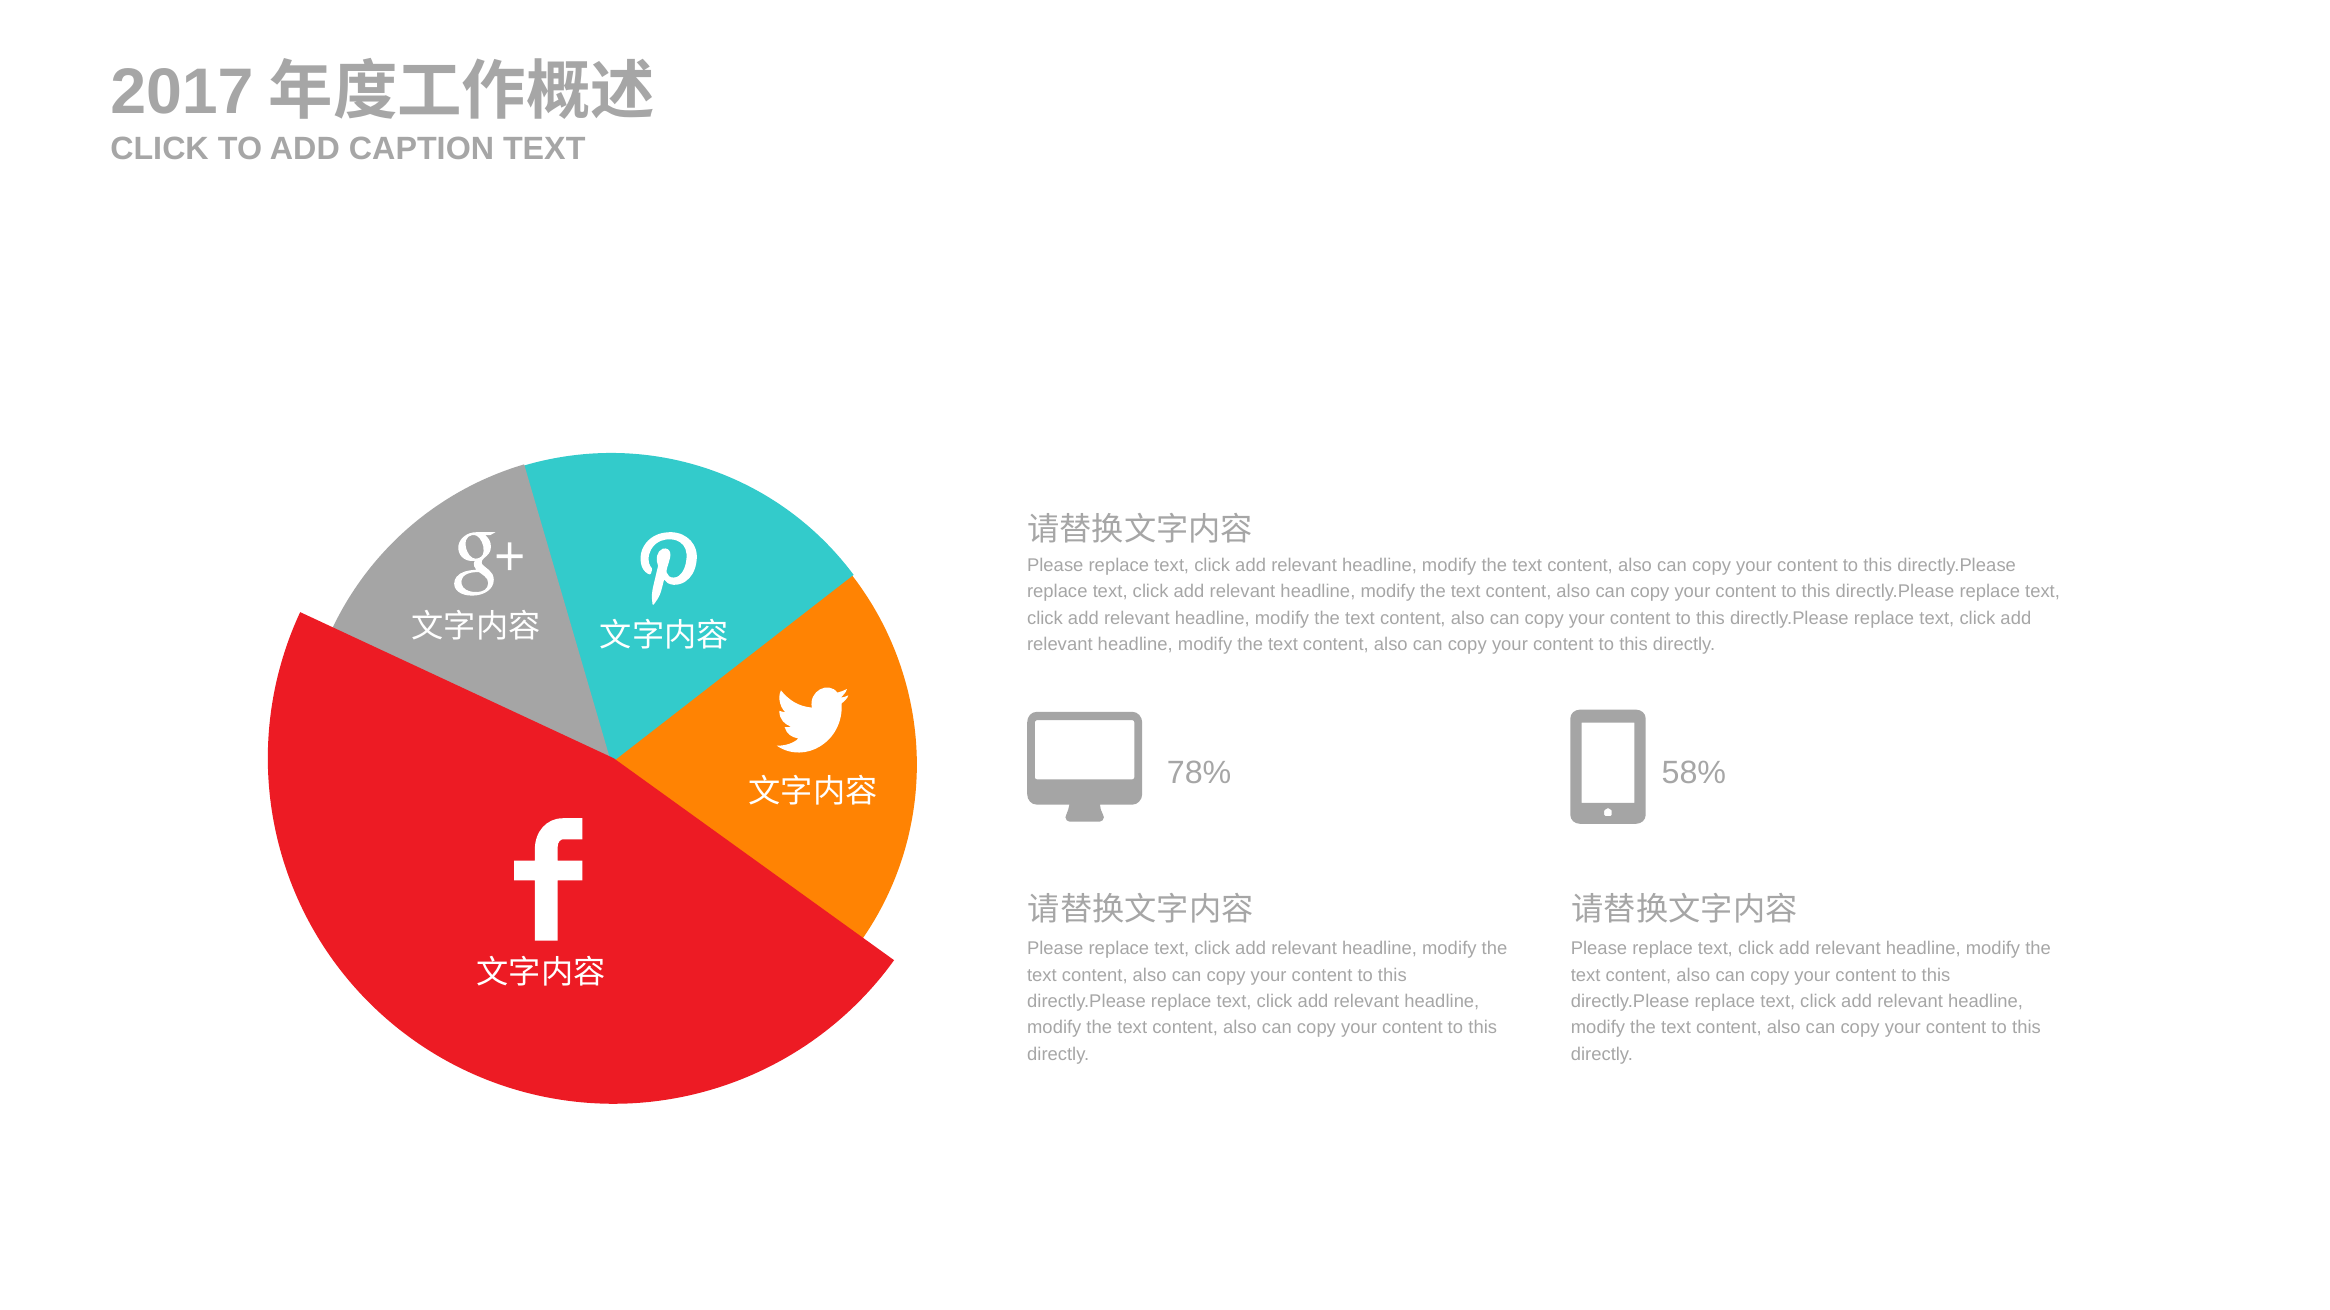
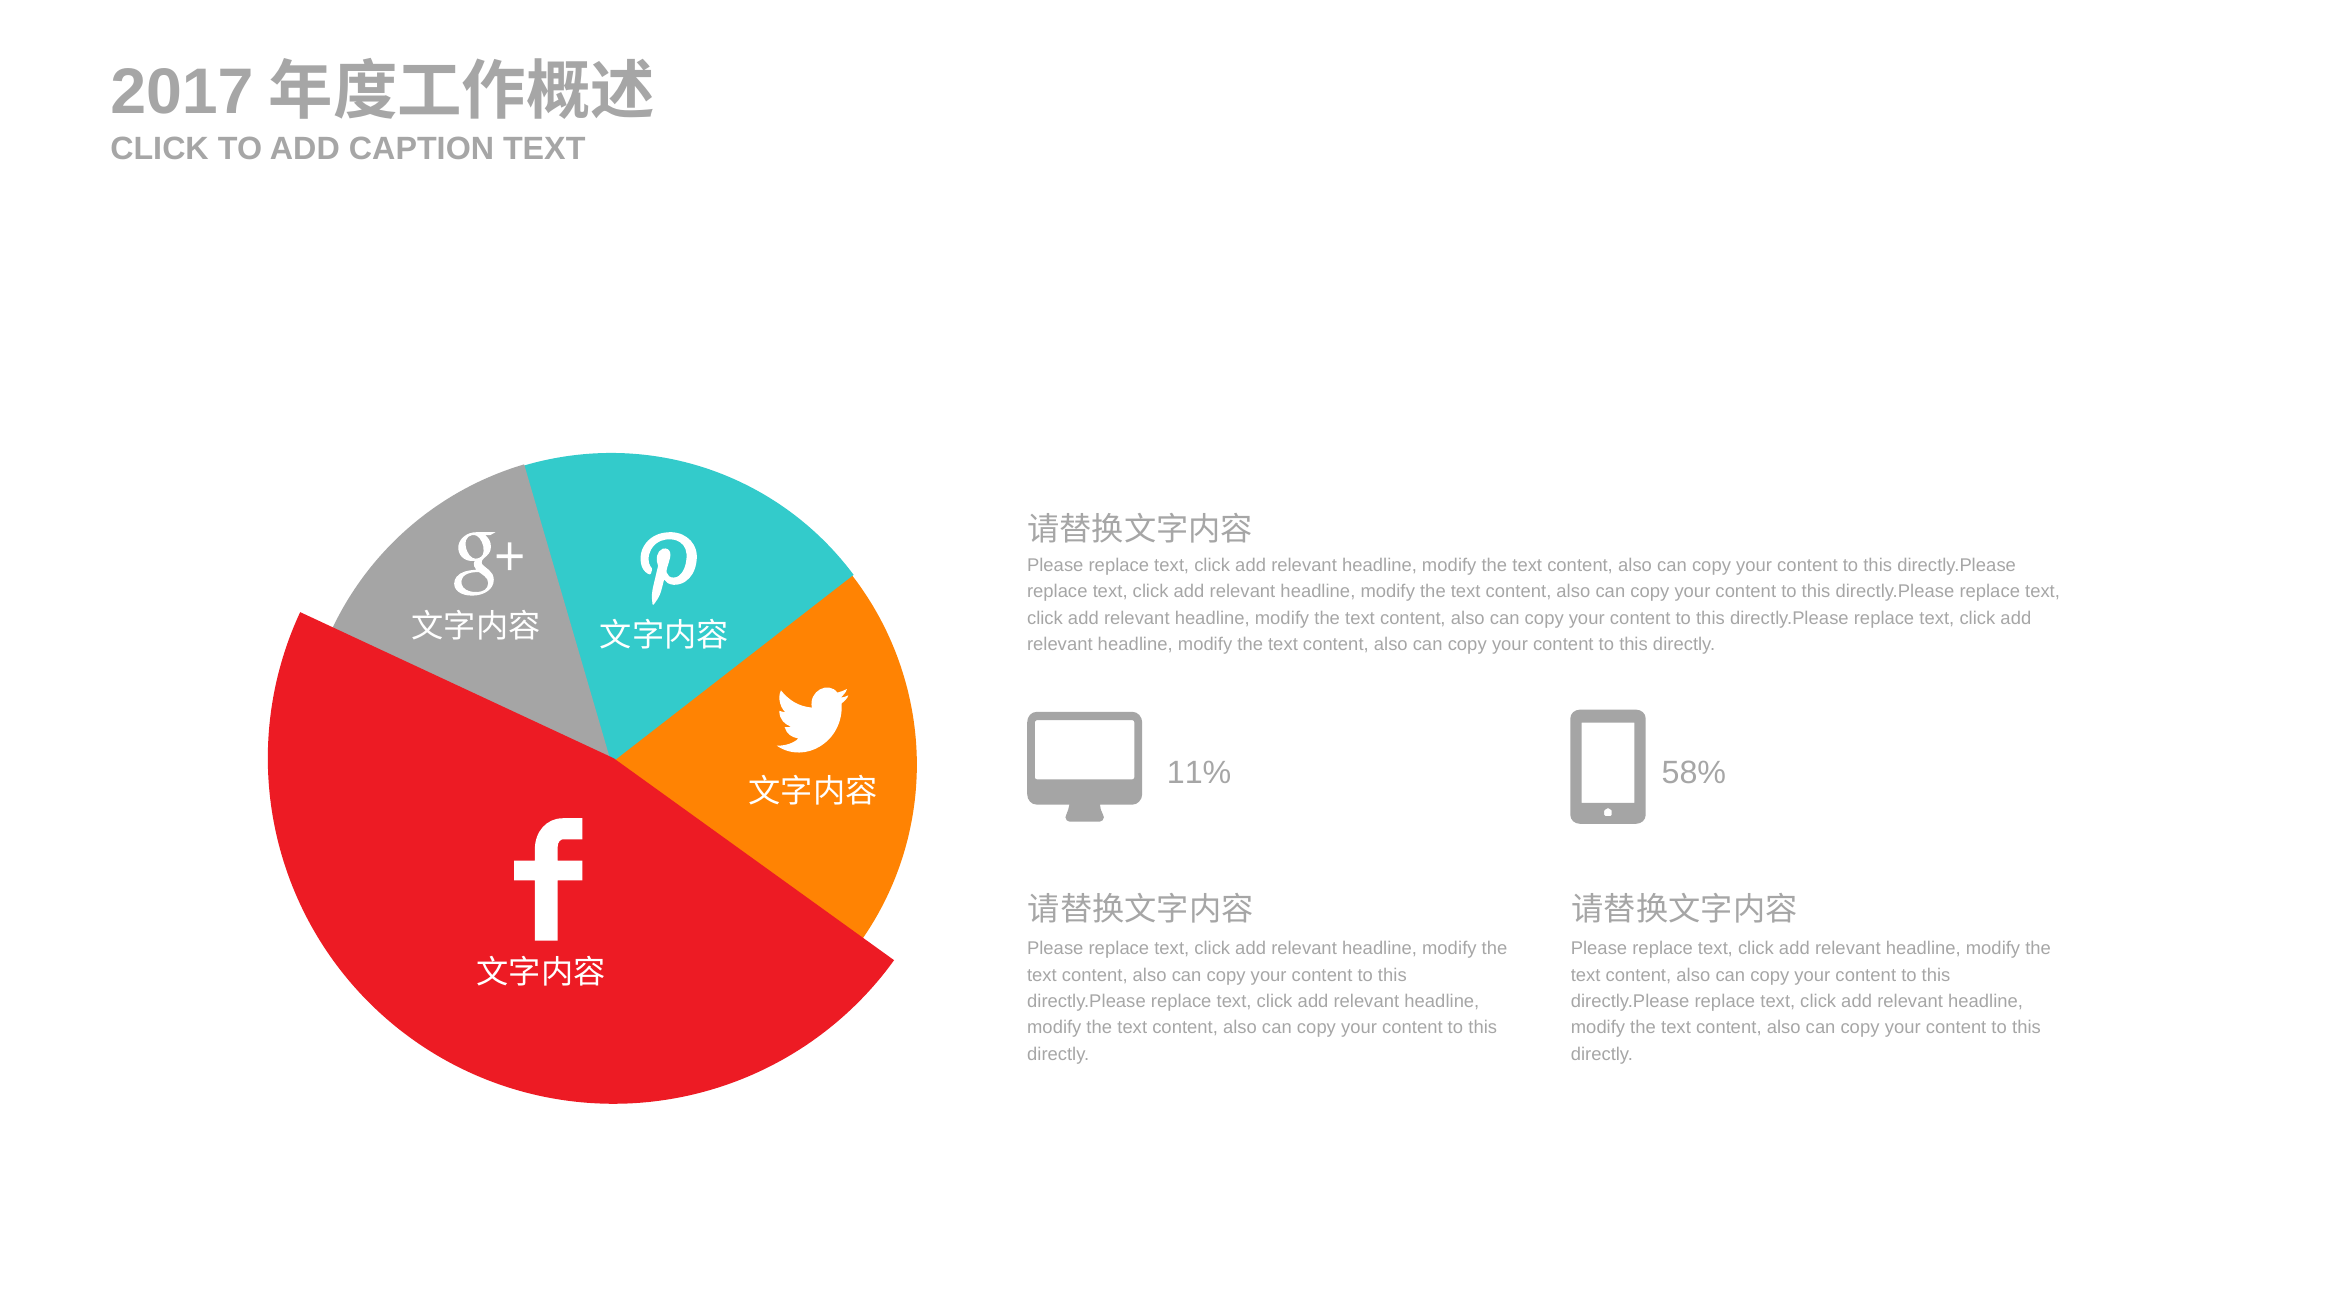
78%: 78% -> 11% (1199, 773)
